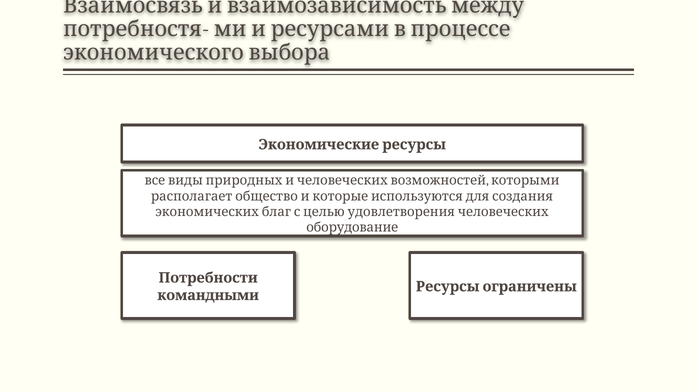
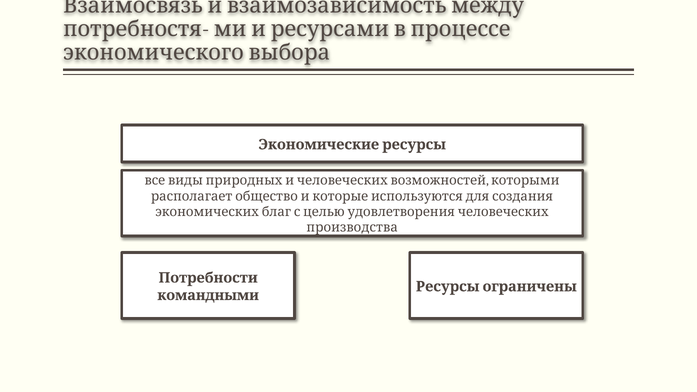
оборудование: оборудование -> производства (352, 228)
